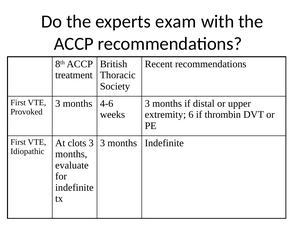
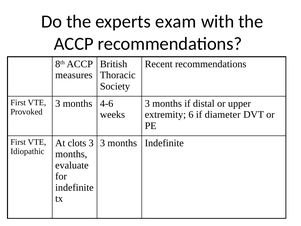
treatment: treatment -> measures (74, 75)
thrombin: thrombin -> diameter (223, 115)
